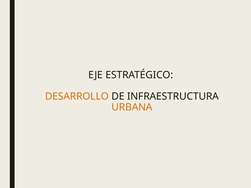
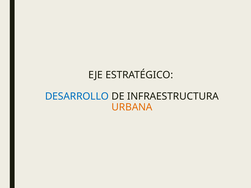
DESARROLLO colour: orange -> blue (77, 97)
